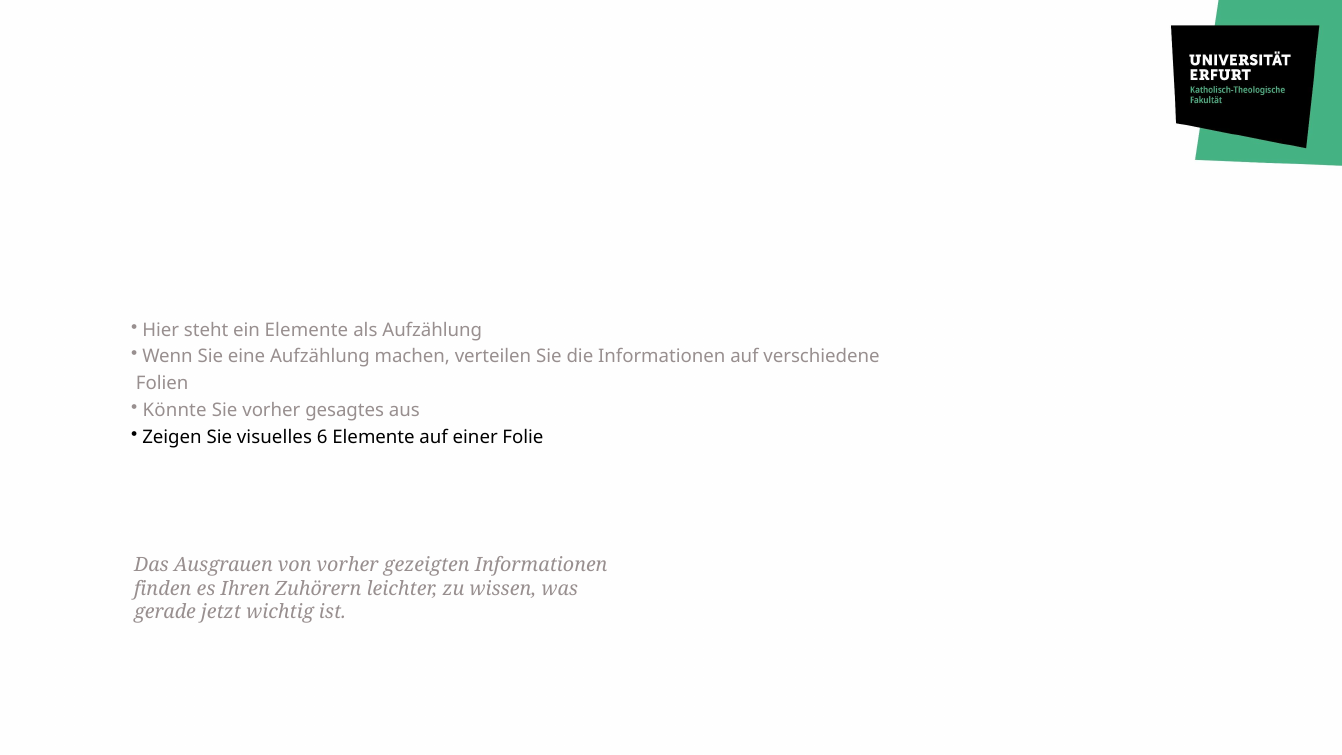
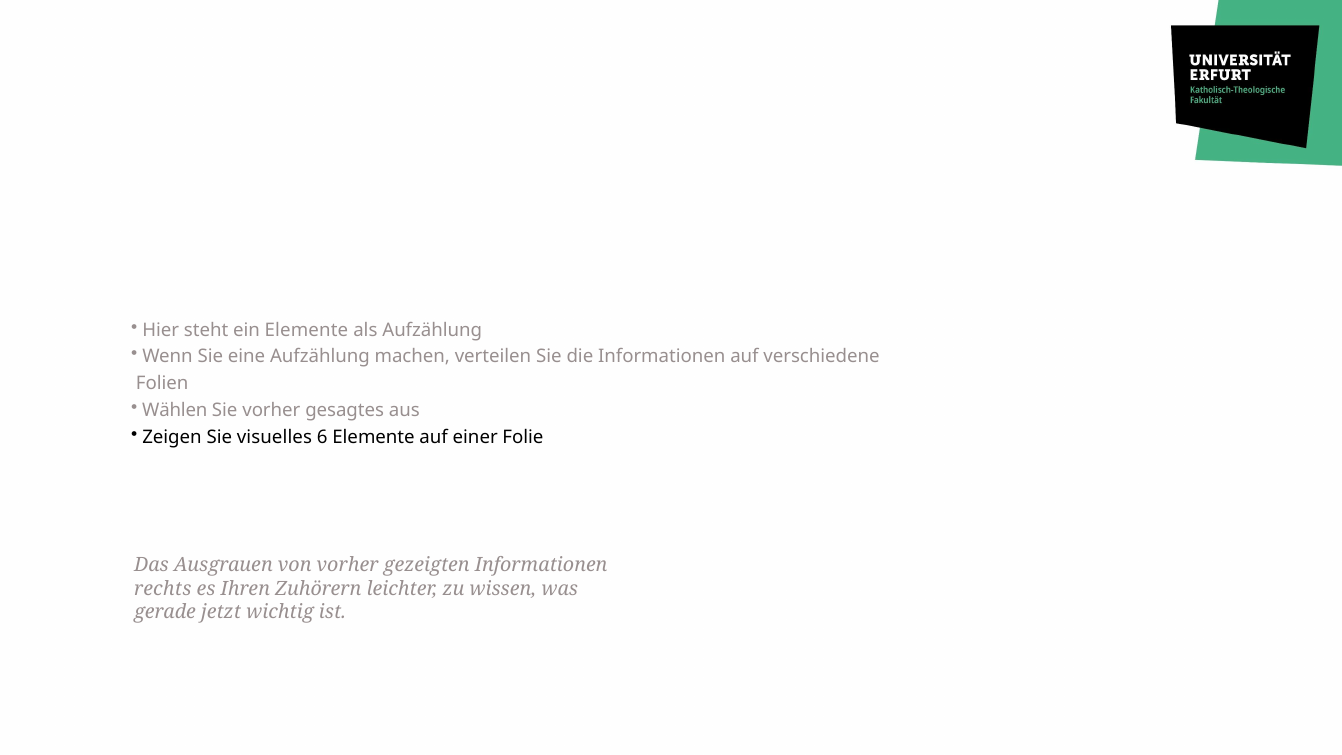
Könnte: Könnte -> Wählen (175, 410)
finden: finden -> rechts (163, 589)
